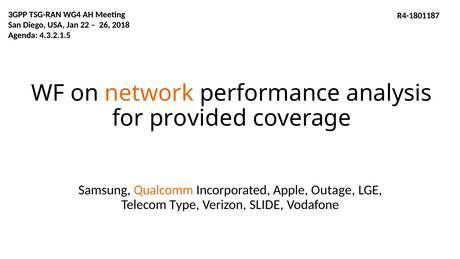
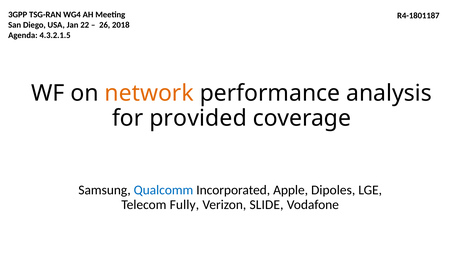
Qualcomm colour: orange -> blue (164, 190)
Outage: Outage -> Dipoles (333, 190)
Type: Type -> Fully (184, 204)
